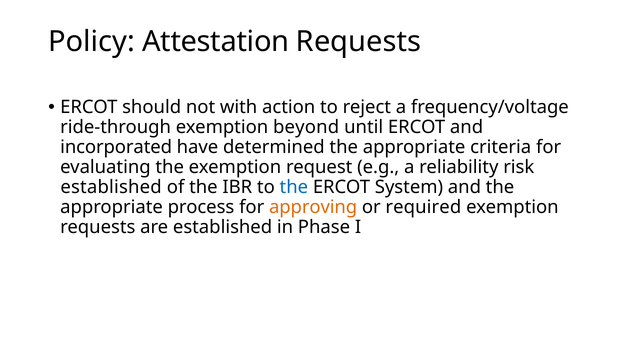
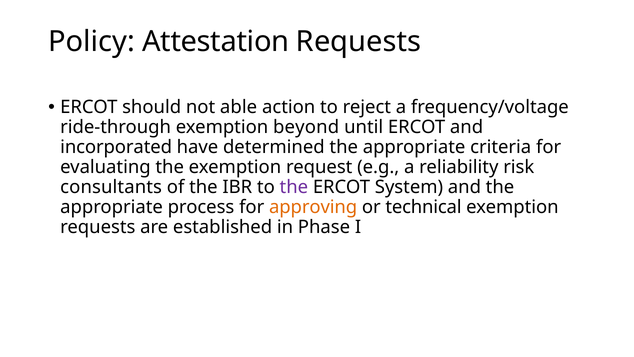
with: with -> able (239, 107)
established: established -> consultants (111, 187)
the colour: blue -> purple (294, 187)
required: required -> technical (424, 207)
